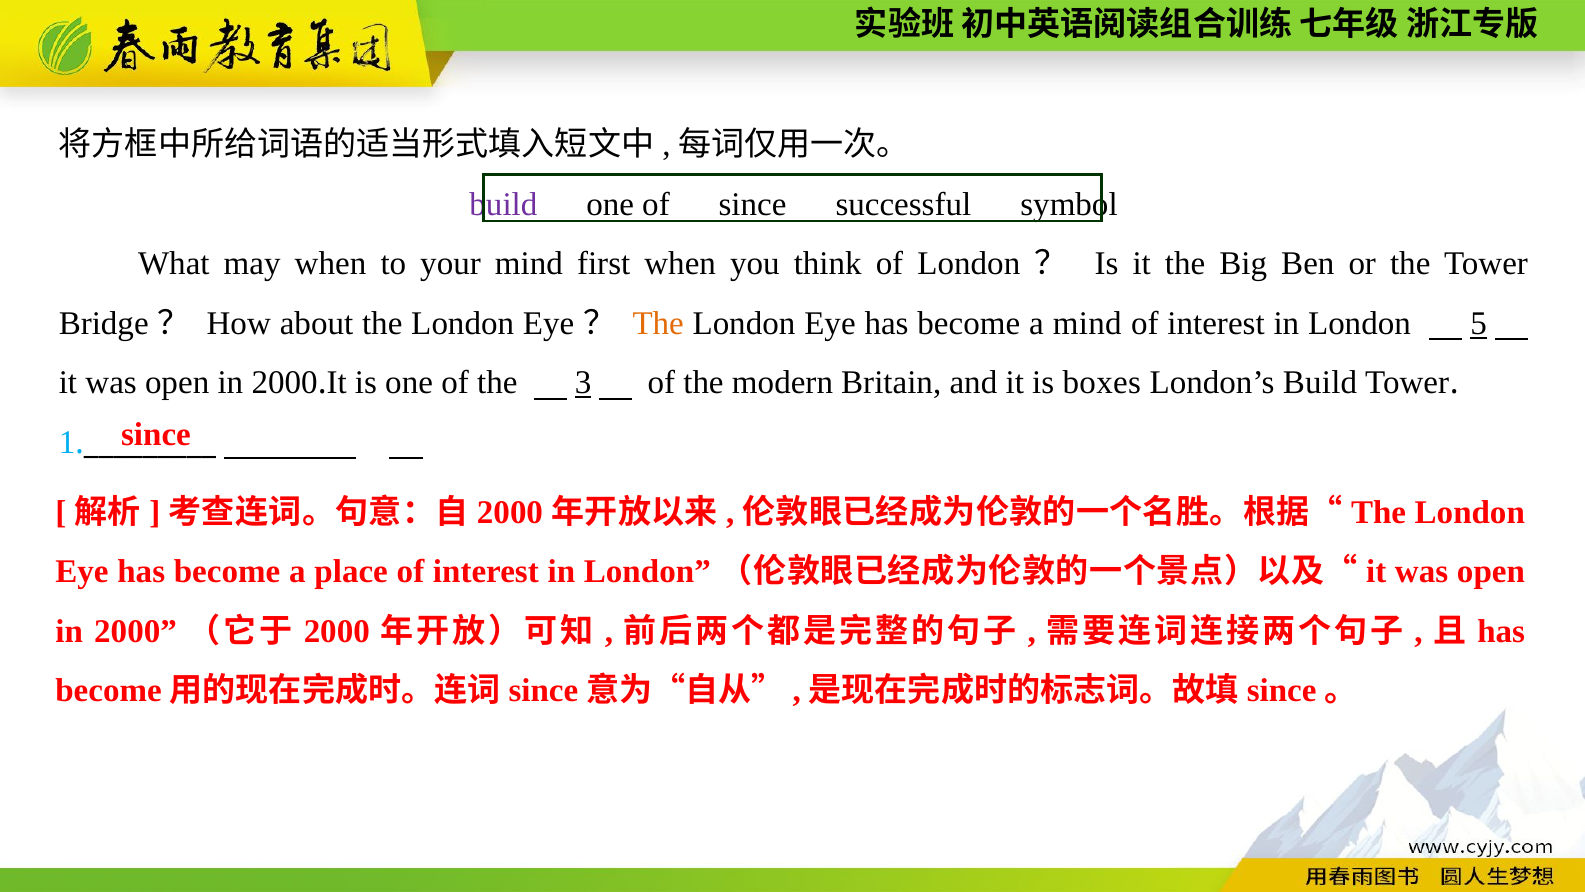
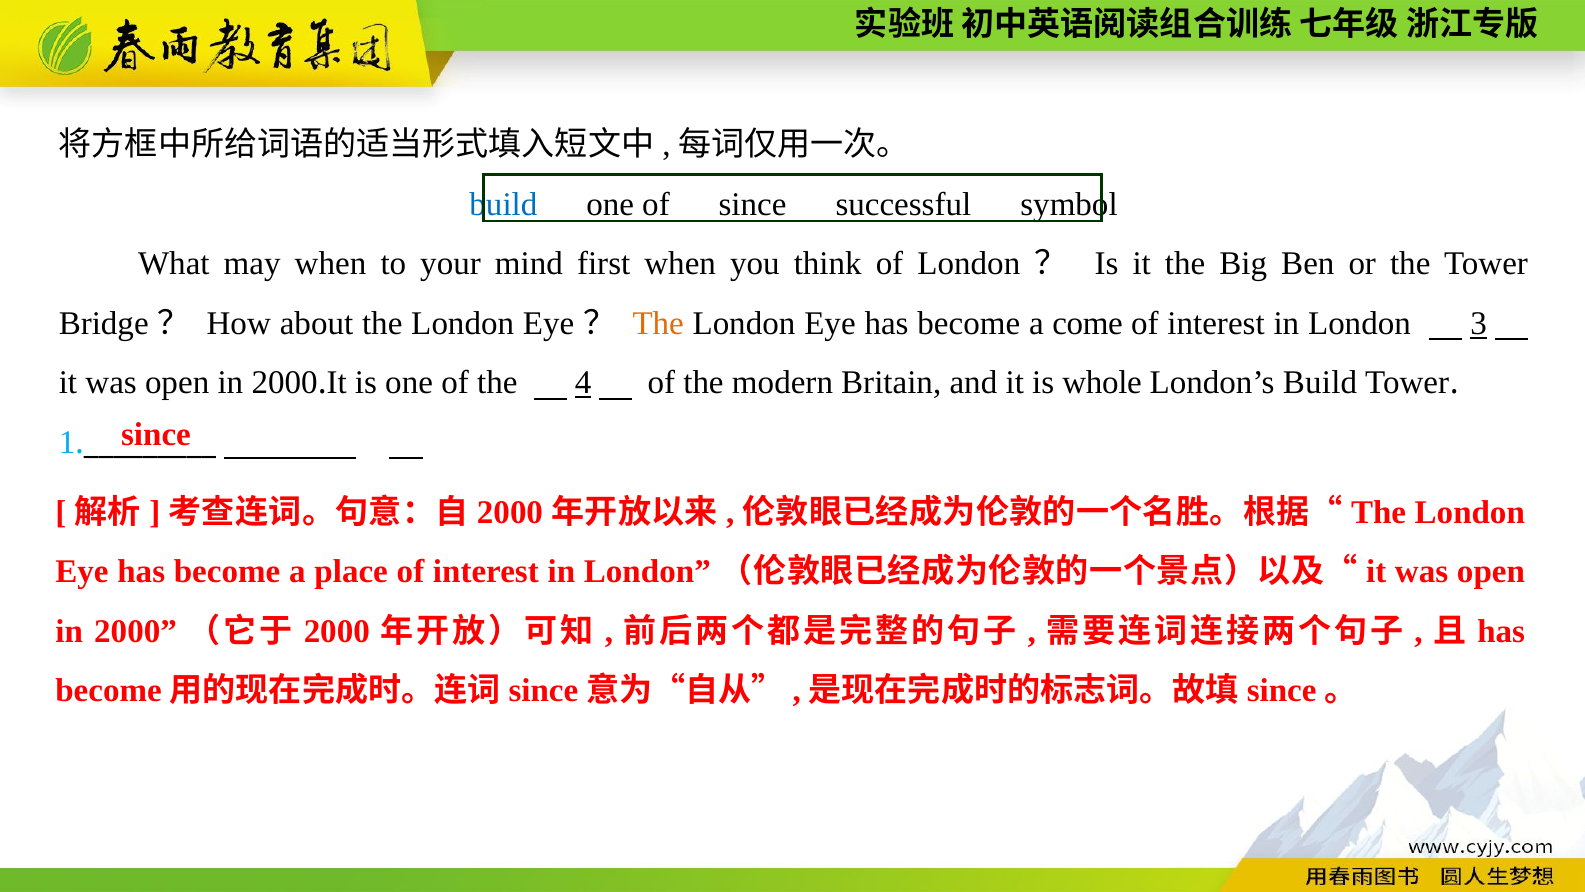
build colour: purple -> blue (503, 204)
a mind: mind -> come (1088, 323)
5: 5 -> 3 (1479, 323)
3: 3 -> 4 (583, 383)
boxes: boxes -> whole (1102, 383)
